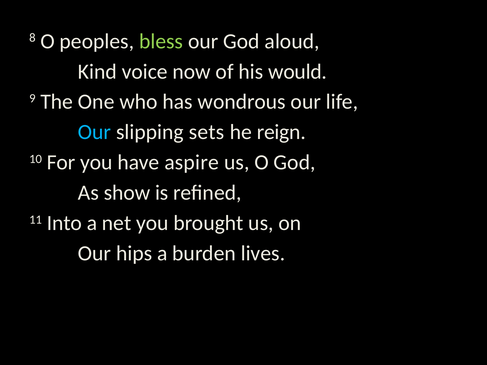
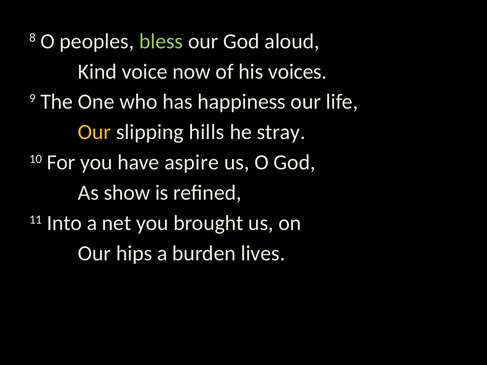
would: would -> voices (298, 72)
wondrous: wondrous -> happiness (242, 102)
Our colour: light blue -> yellow (95, 132)
sets: sets -> hills (207, 132)
reign: reign -> stray (281, 132)
